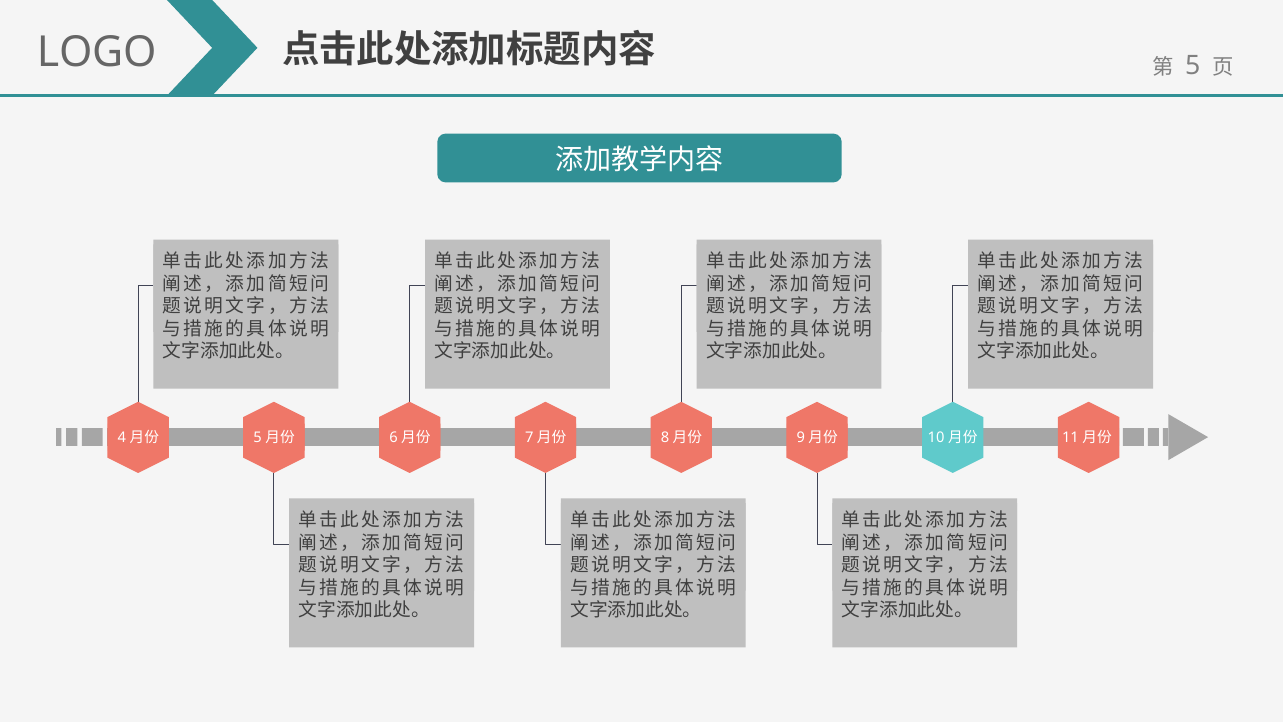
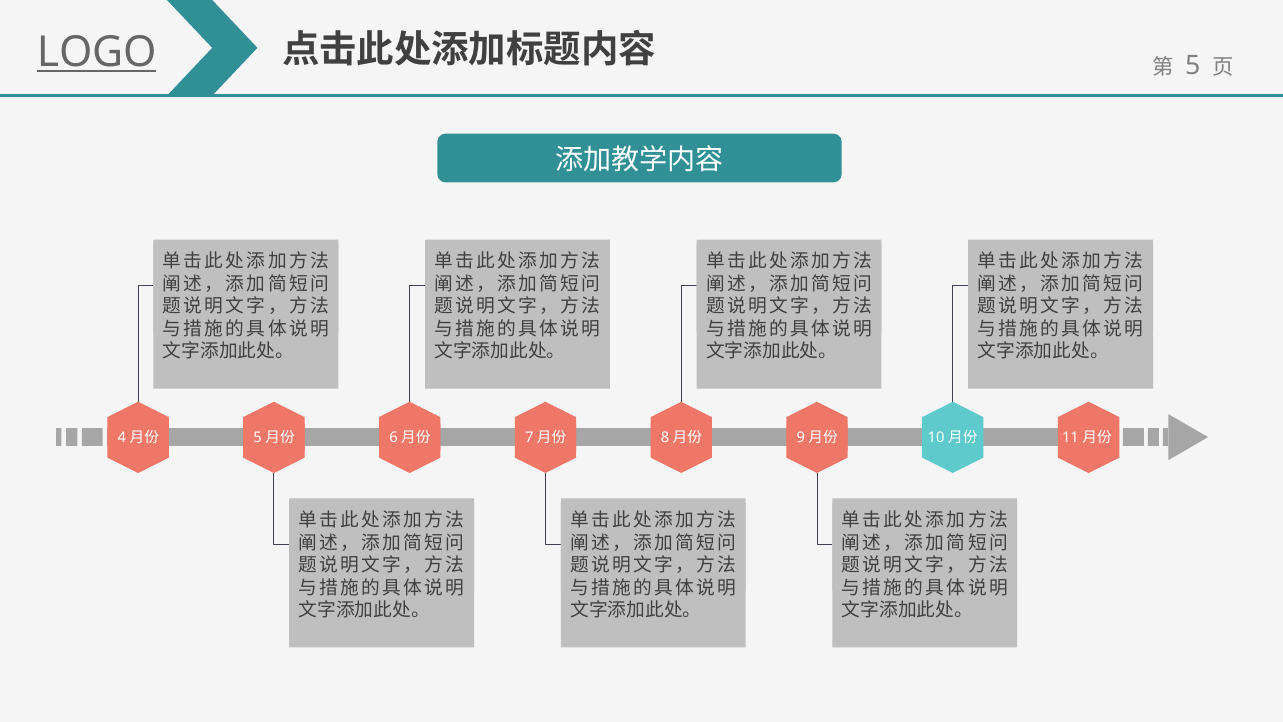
LOGO underline: none -> present (97, 52)
